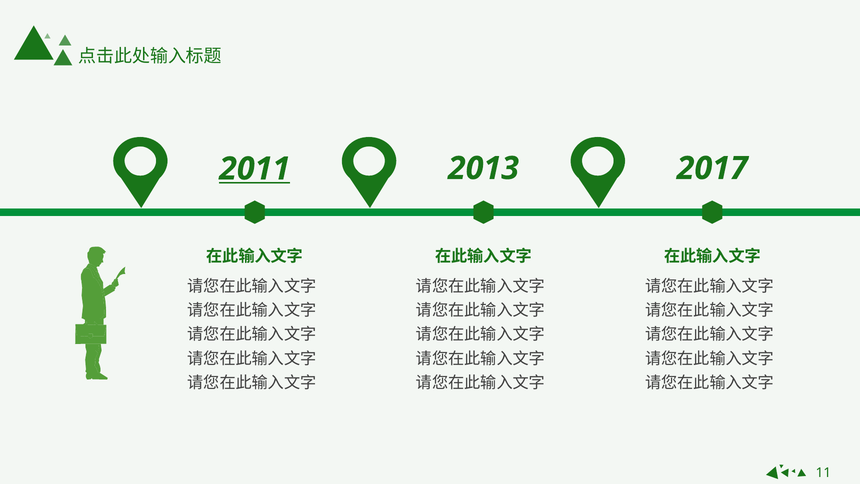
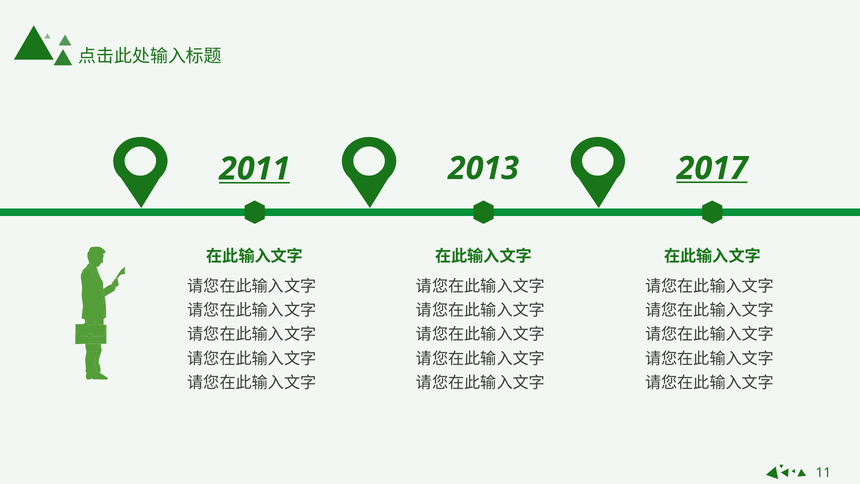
2017 underline: none -> present (712, 168)
